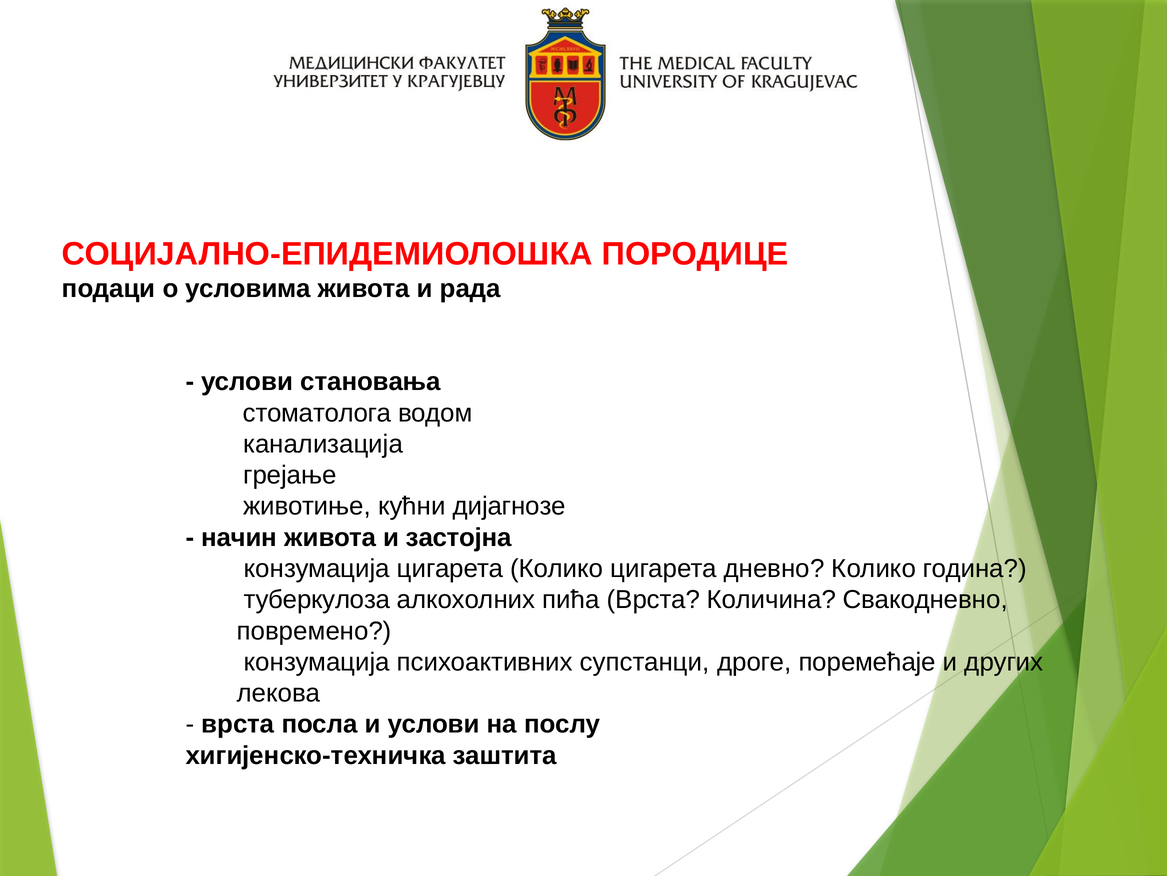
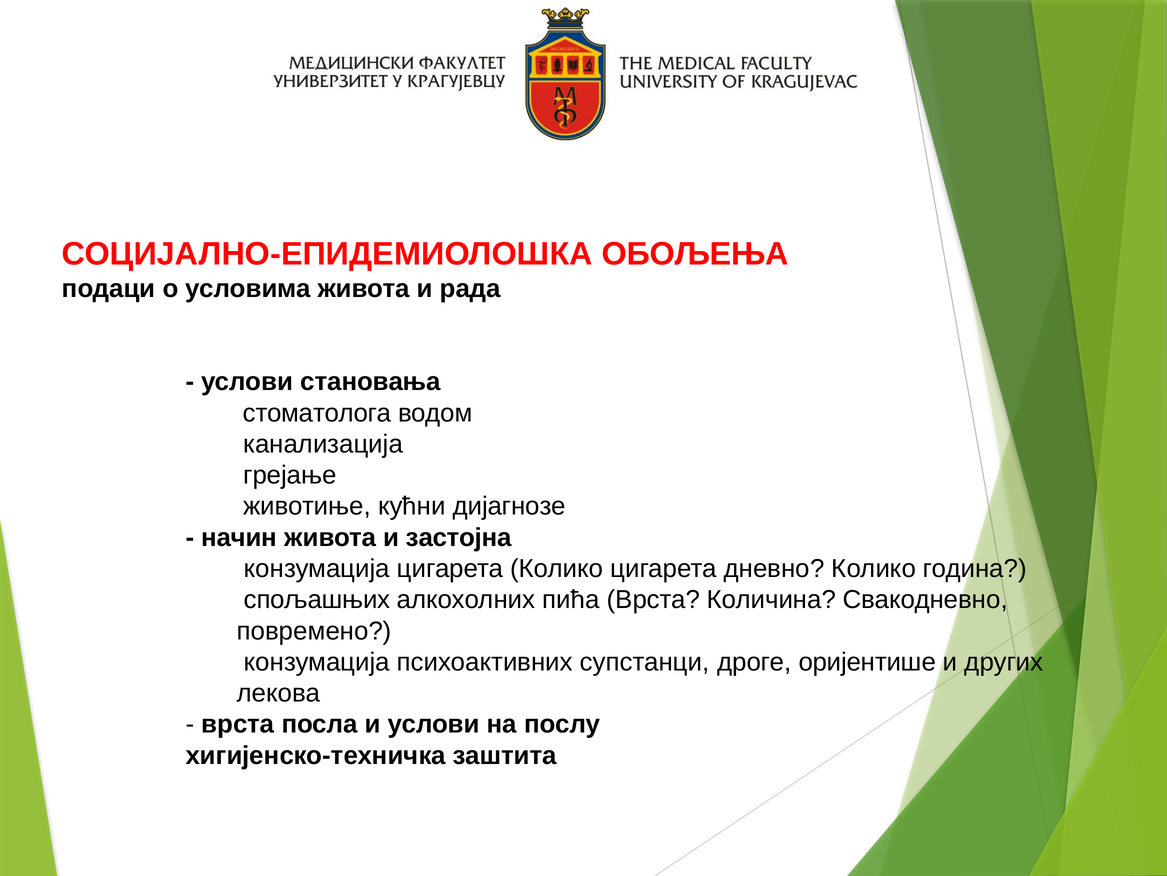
ПОРОДИЦЕ: ПОРОДИЦЕ -> ОБОЉЕЊА (695, 254)
туберкулоза: туберкулоза -> спољашњих (317, 599)
поремећаје: поремећаје -> оријентише (867, 662)
